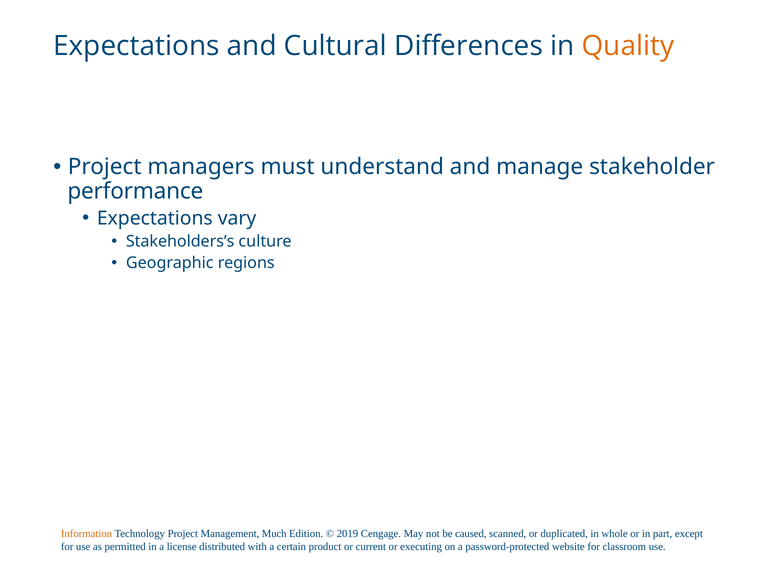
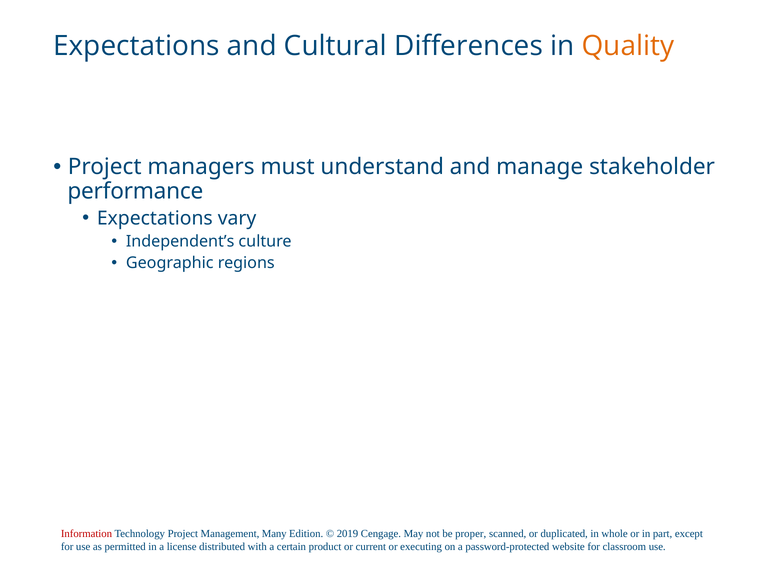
Stakeholders’s: Stakeholders’s -> Independent’s (180, 241)
Information colour: orange -> red (86, 533)
Much: Much -> Many (274, 533)
caused: caused -> proper (471, 533)
